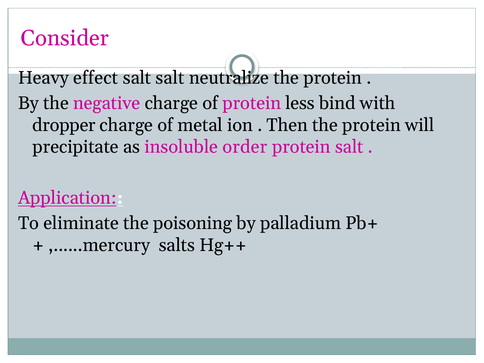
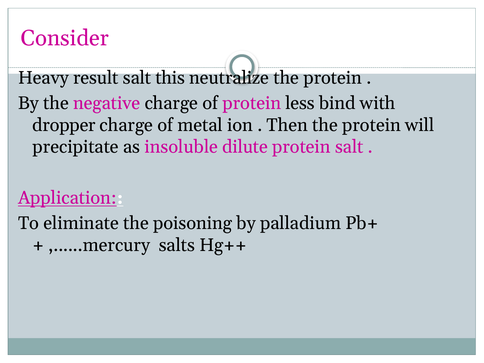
effect: effect -> result (96, 78)
salt salt: salt -> this (170, 78)
order: order -> dilute (245, 147)
